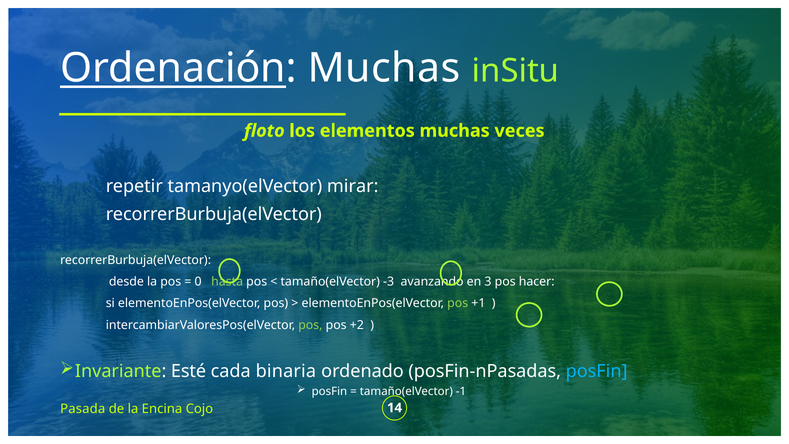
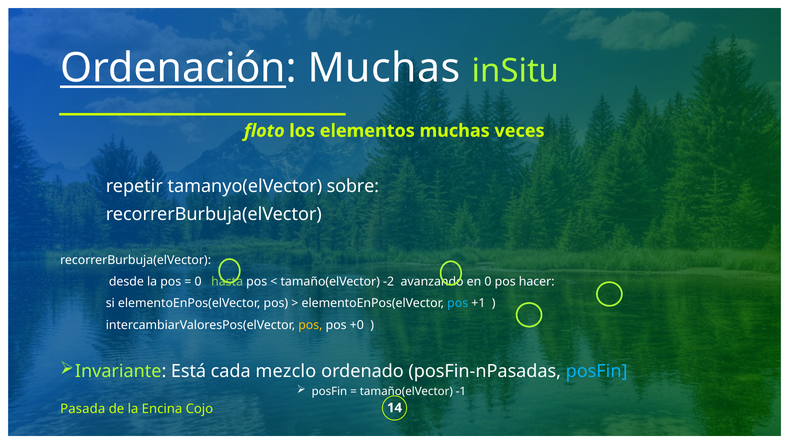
mirar: mirar -> sobre (353, 186)
-3: -3 -> -2 (389, 282)
en 3: 3 -> 0 (488, 282)
pos colour: light green -> light blue (458, 303)
pos colour: light green -> yellow (310, 325)
+2: +2 -> +0 (357, 325)
Esté: Esté -> Está (189, 371)
binaria: binaria -> mezclo (286, 371)
